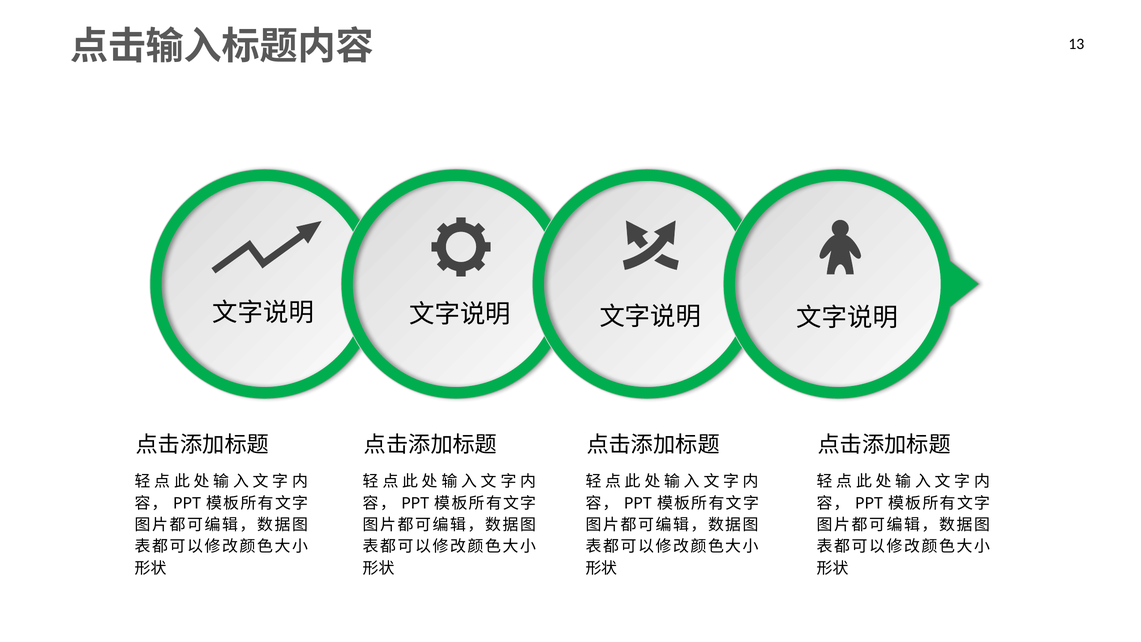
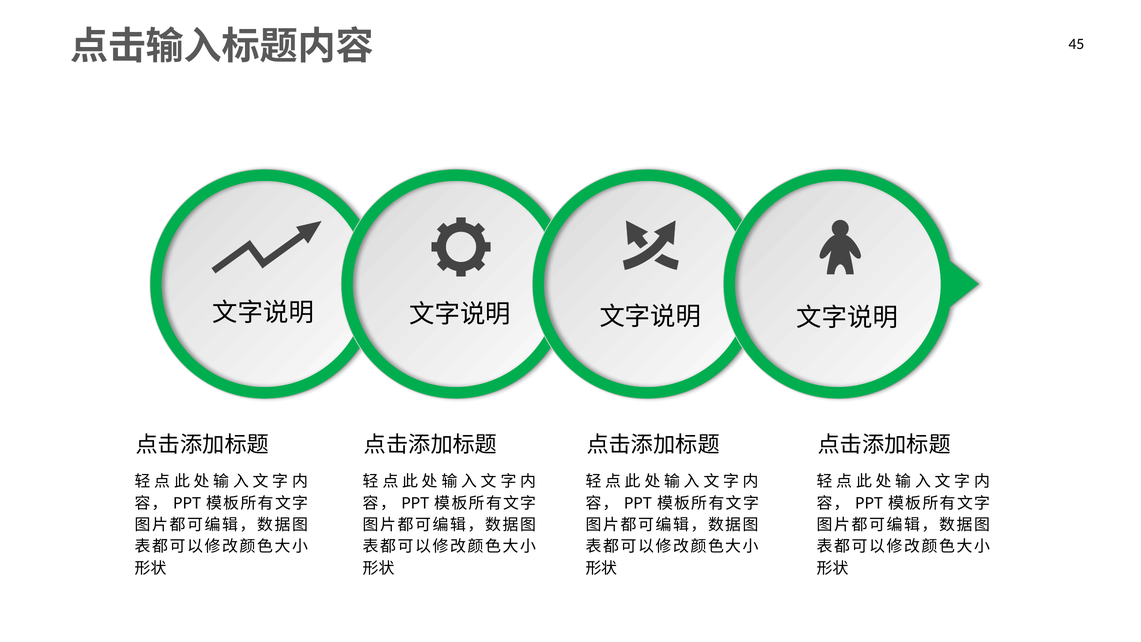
13: 13 -> 45 (1076, 44)
